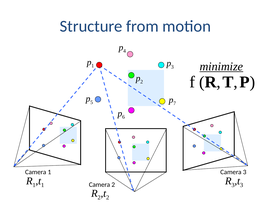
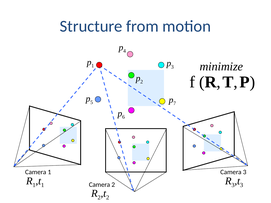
minimize underline: present -> none (221, 67)
